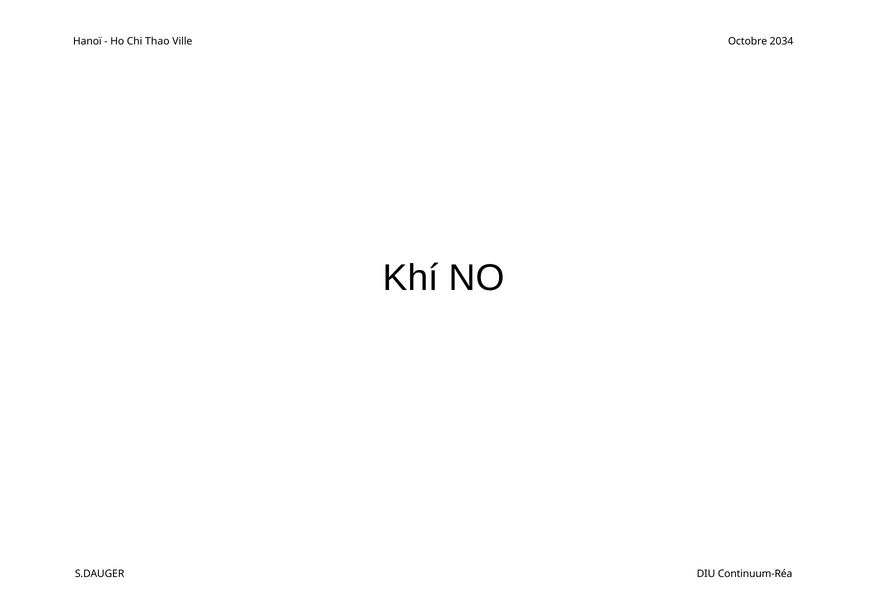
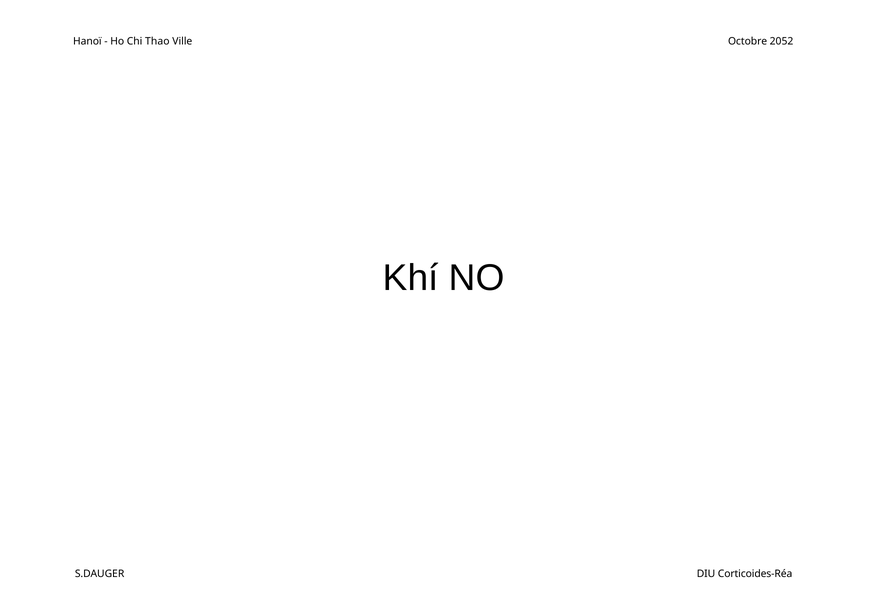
2034: 2034 -> 2052 (782, 41)
Continuum-Réa: Continuum-Réa -> Corticoides-Réa (755, 574)
